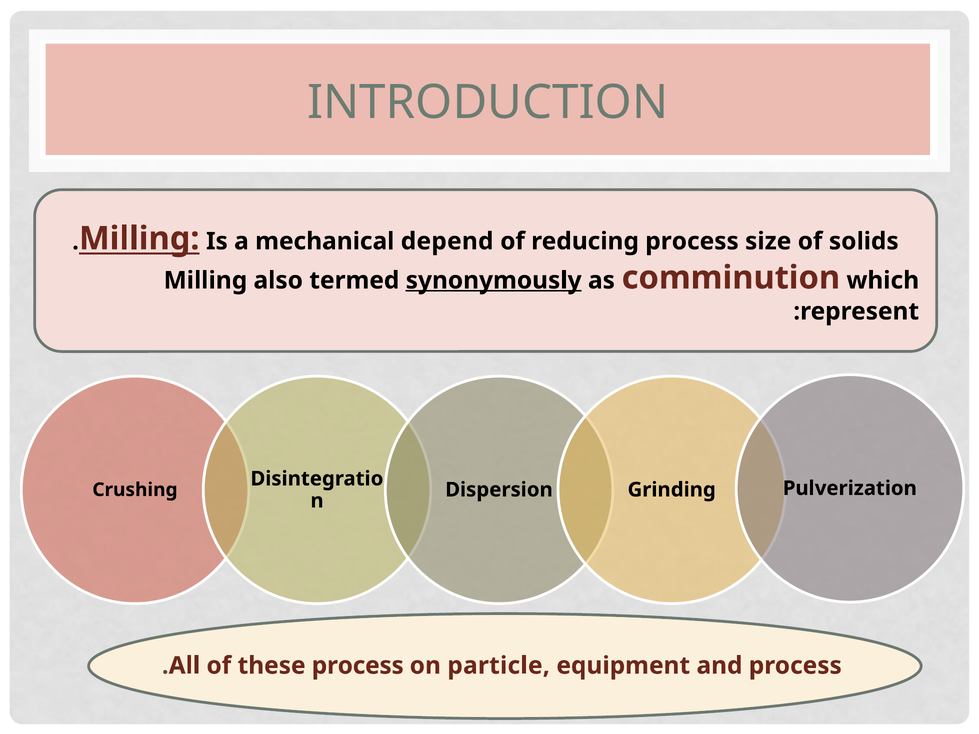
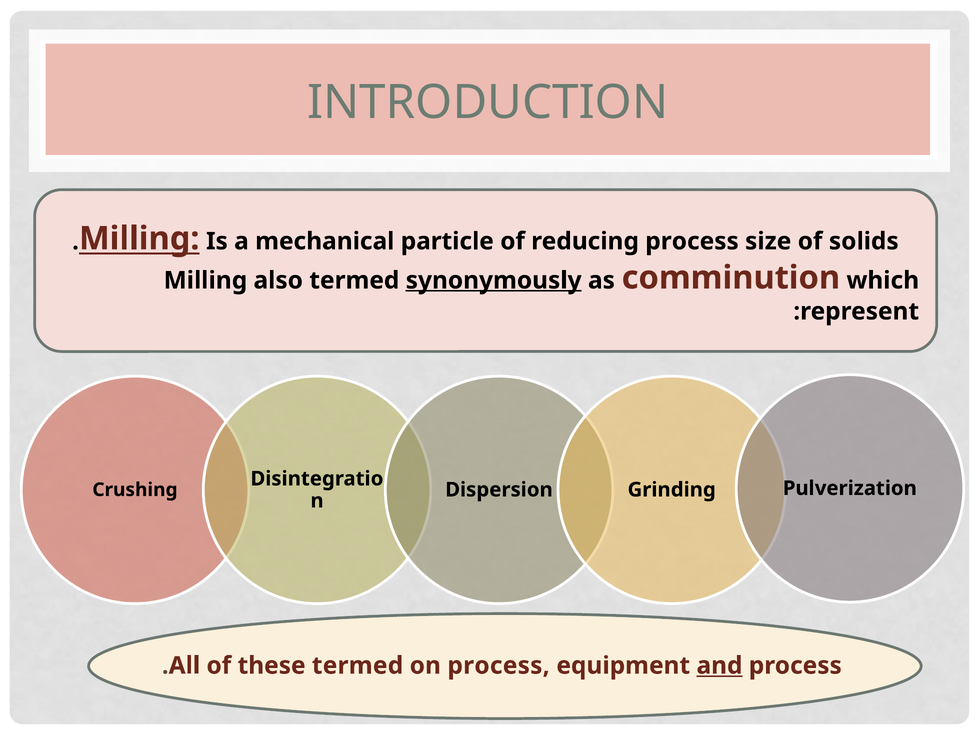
depend: depend -> particle (447, 241)
these process: process -> termed (358, 666)
on particle: particle -> process (499, 666)
and underline: none -> present (719, 666)
